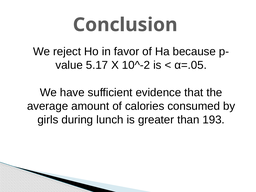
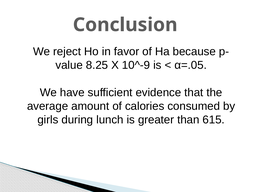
5.17: 5.17 -> 8.25 (97, 65)
10^-2: 10^-2 -> 10^-9 (136, 65)
193: 193 -> 615 (214, 120)
